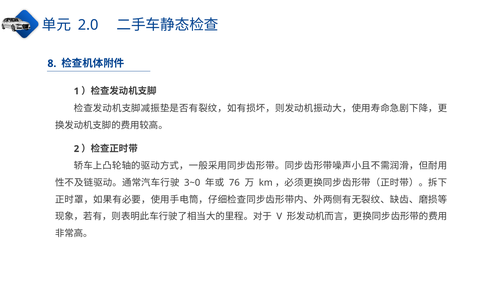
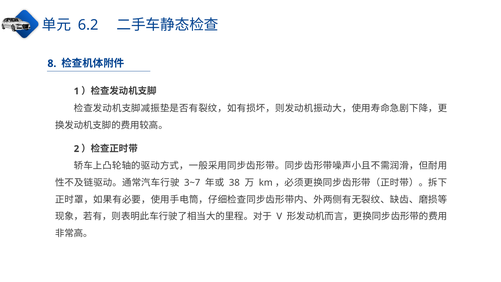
2.0: 2.0 -> 6.2 (88, 25)
3~0: 3~0 -> 3~7 (192, 183)
76: 76 -> 38 (234, 183)
